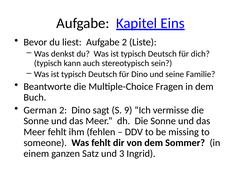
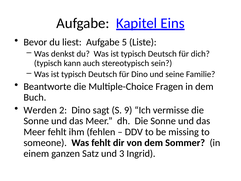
Aufgabe 2: 2 -> 5 (124, 42)
German: German -> Werden (40, 110)
